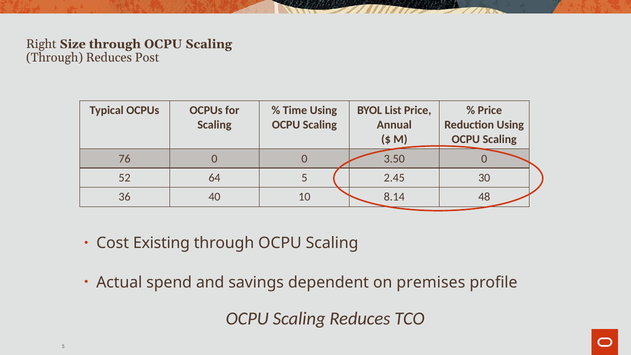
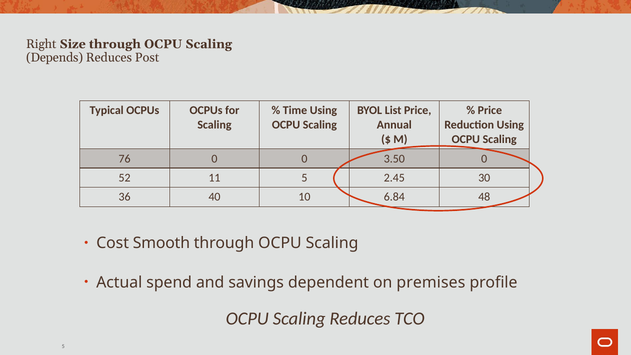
Through: Through -> Depends (55, 58)
64: 64 -> 11 (214, 178)
8.14: 8.14 -> 6.84 (394, 197)
Existing: Existing -> Smooth (161, 243)
